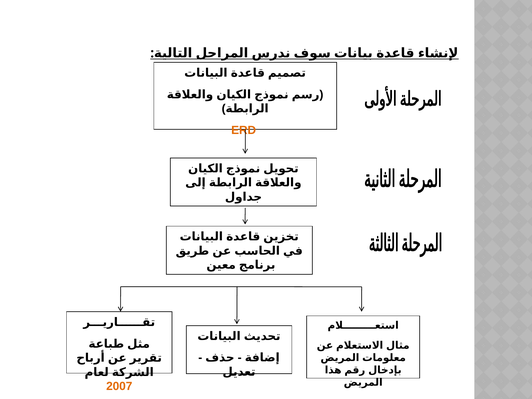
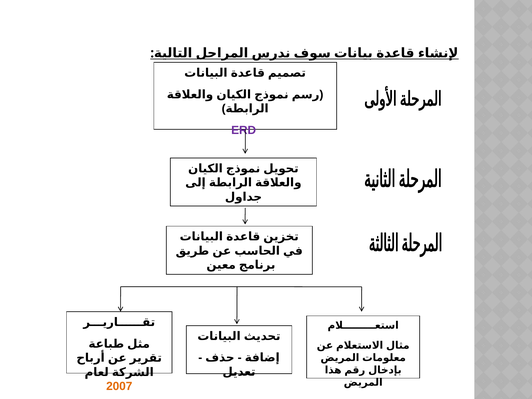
ERD colour: orange -> purple (244, 130)
